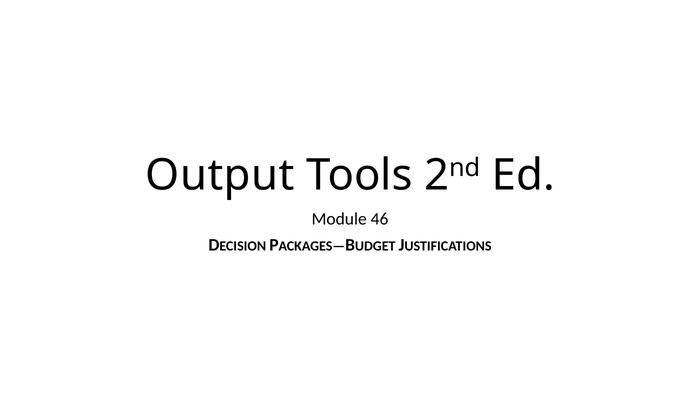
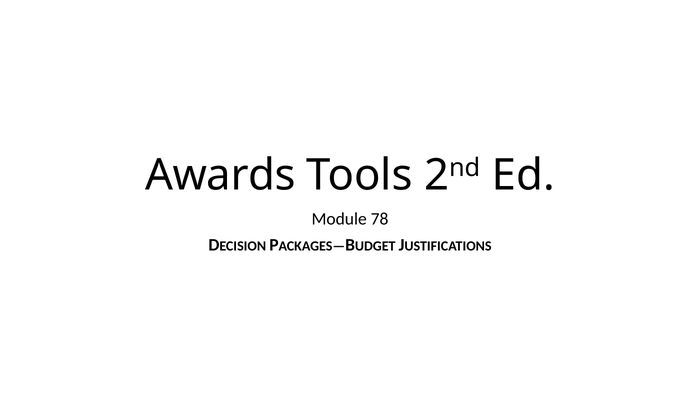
Output: Output -> Awards (220, 175)
46: 46 -> 78 (380, 219)
